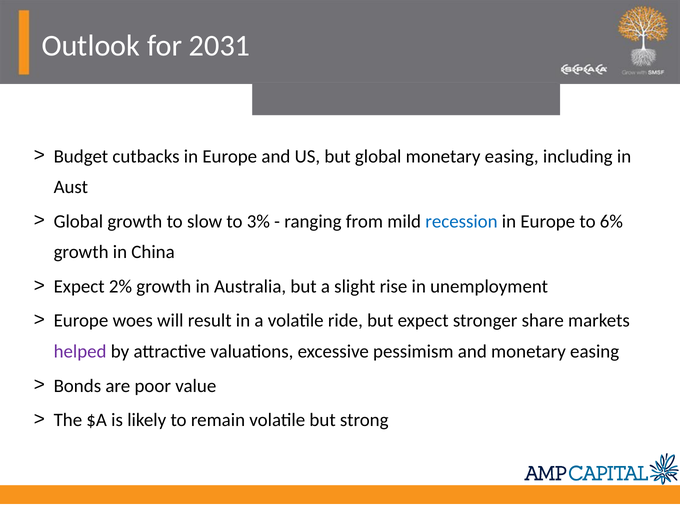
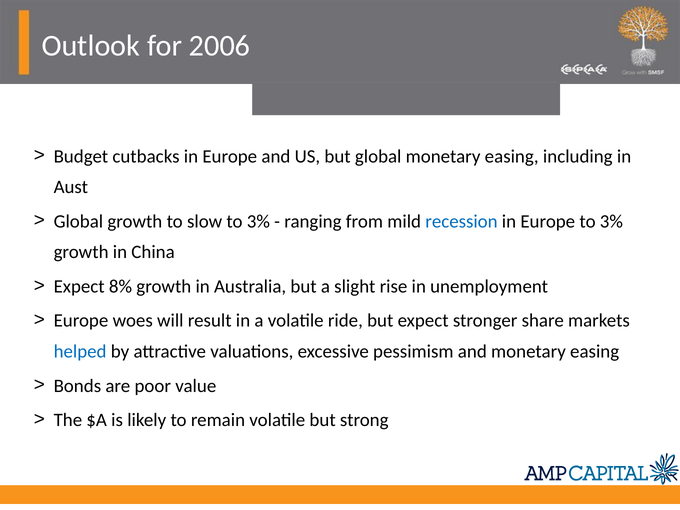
2031: 2031 -> 2006 (220, 46)
Europe to 6%: 6% -> 3% (611, 221)
2%: 2% -> 8% (121, 286)
helped colour: purple -> blue (80, 351)
